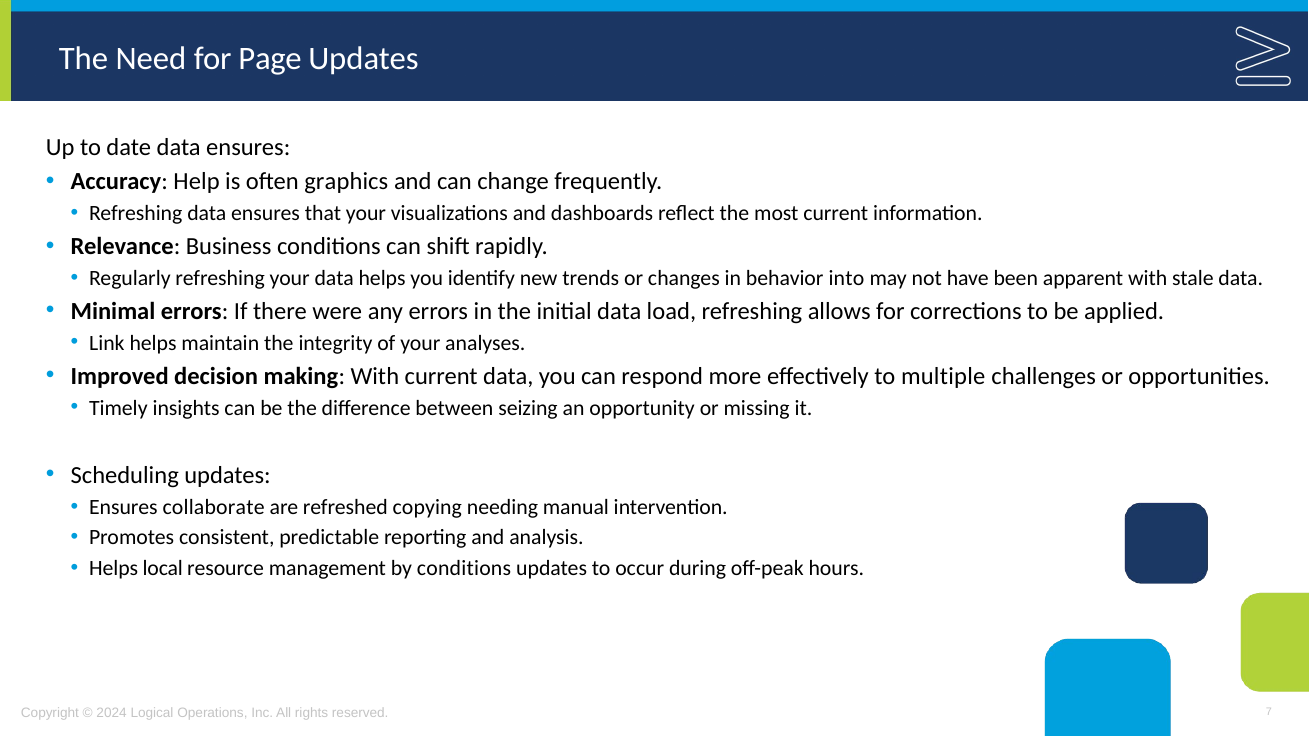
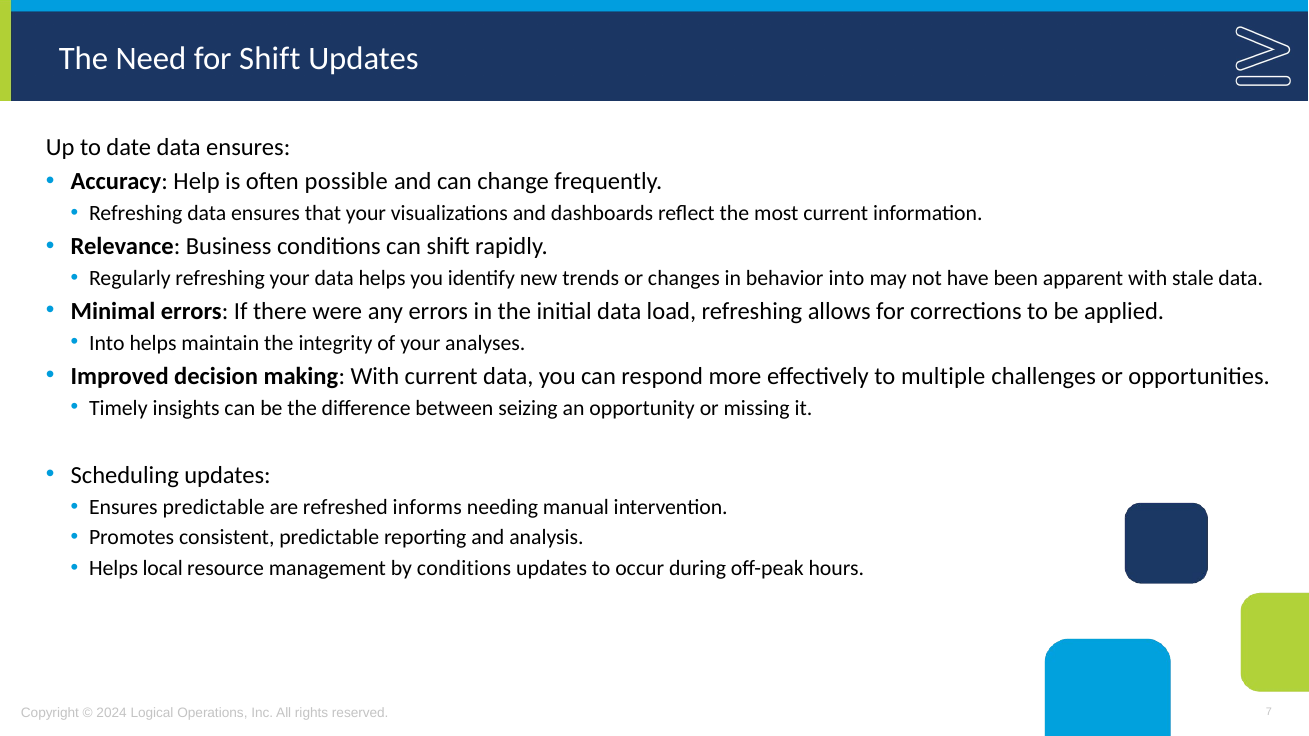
for Page: Page -> Shift (270, 58)
graphics: graphics -> possible (346, 181)
Link: Link -> Into (107, 343)
Ensures collaborate: collaborate -> predictable (214, 507)
copying: copying -> informs (427, 507)
